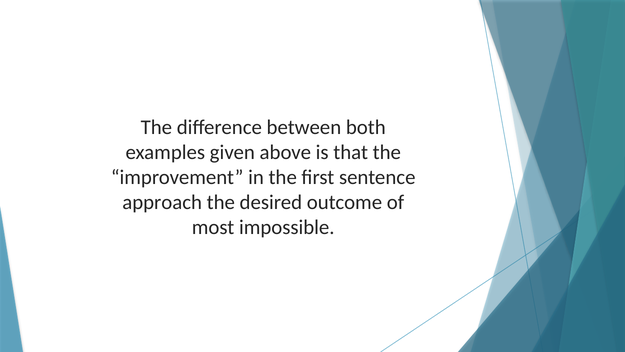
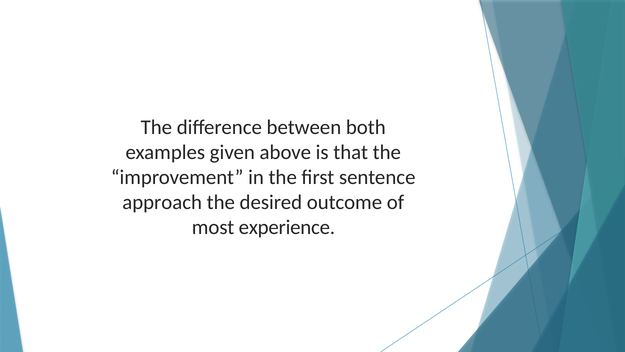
impossible: impossible -> experience (287, 227)
